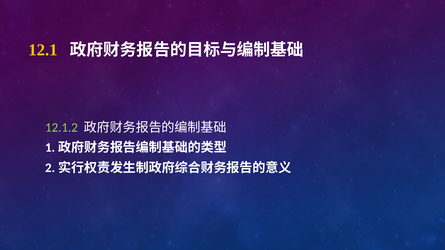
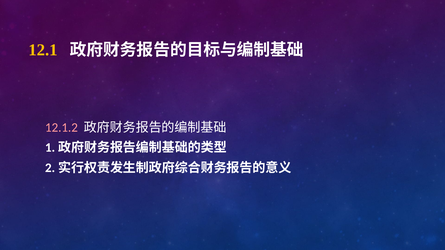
12.1.2 colour: light green -> pink (61, 128)
